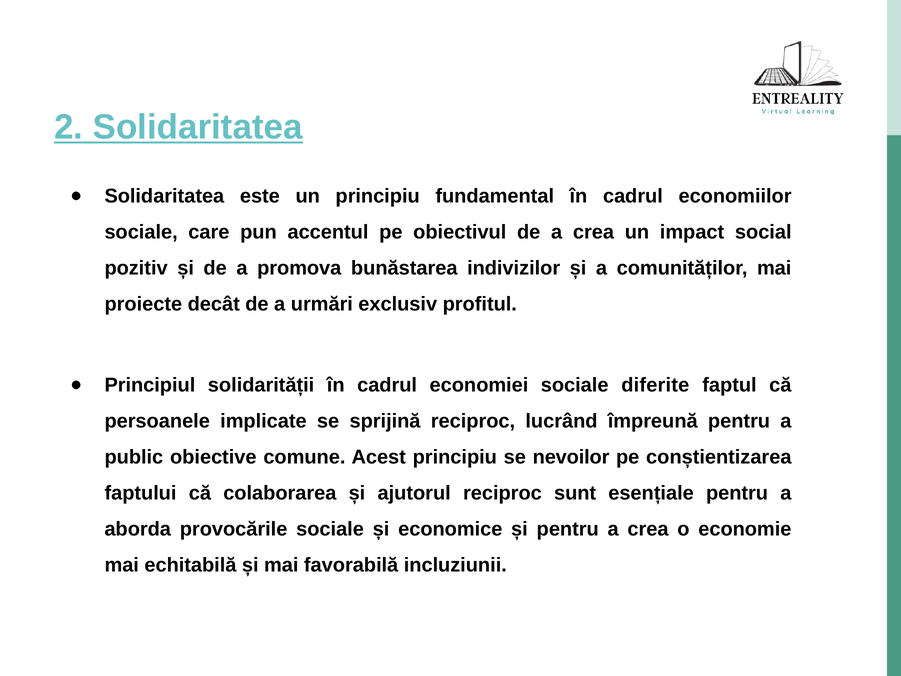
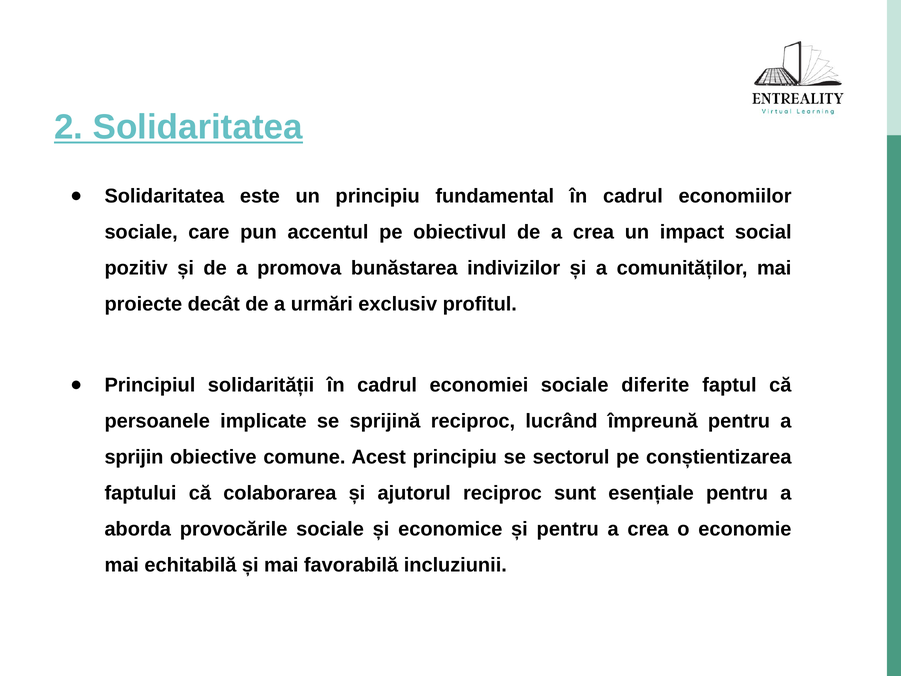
public: public -> sprijin (134, 457)
nevoilor: nevoilor -> sectorul (571, 457)
